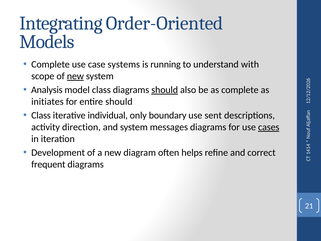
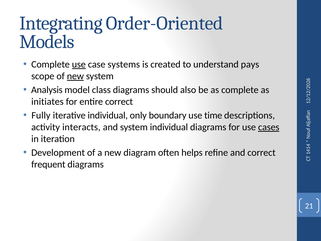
use underline: none -> present (79, 64)
running: running -> created (166, 64)
with: with -> pays (250, 64)
should underline: present -> none (165, 90)
entire should: should -> correct (119, 102)
Class: Class -> Fully (41, 115)
sent: sent -> time (213, 115)
direction: direction -> interacts (81, 127)
system messages: messages -> individual (169, 127)
